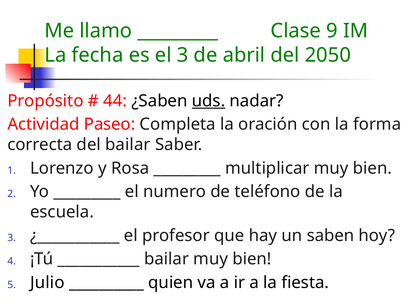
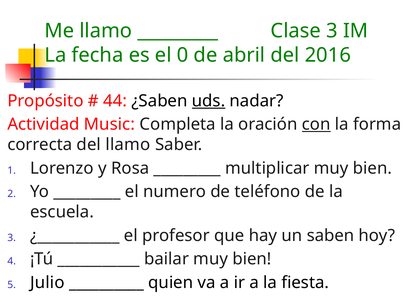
Clase 9: 9 -> 3 (332, 31)
el 3: 3 -> 0 (183, 55)
2050: 2050 -> 2016 (328, 55)
Paseo: Paseo -> Music (109, 124)
con underline: none -> present (316, 124)
del bailar: bailar -> llamo (128, 145)
